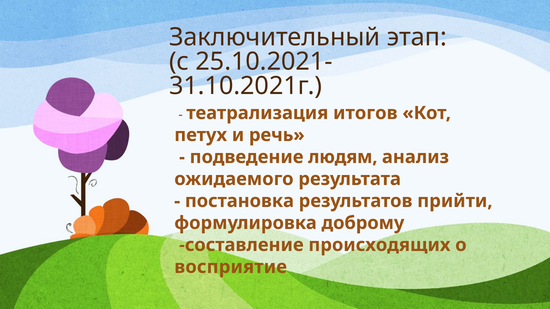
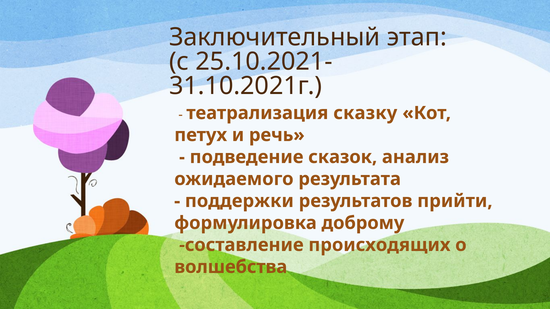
итогов: итогов -> сказку (365, 113)
людям: людям -> сказок (343, 157)
постановка: постановка -> поддержки (239, 201)
восприятие: восприятие -> волшебства (231, 267)
